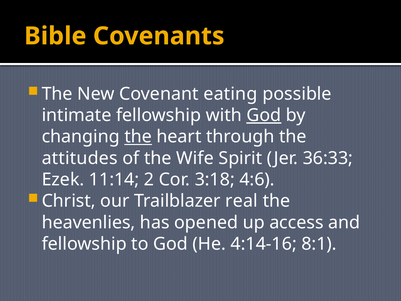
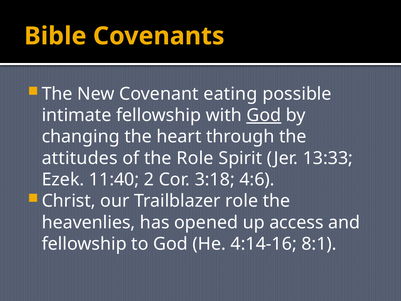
the underline: present -> none (138, 137)
the Wife: Wife -> Role (195, 158)
36:33: 36:33 -> 13:33 (328, 158)
11:14: 11:14 -> 11:40 (114, 179)
Trailblazer real: real -> role (242, 201)
